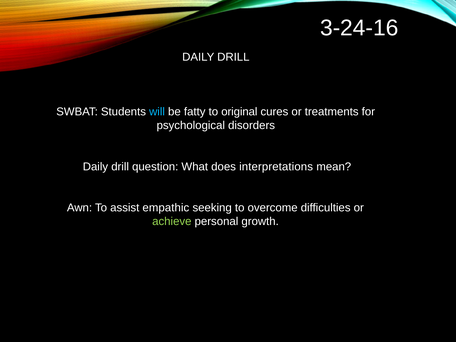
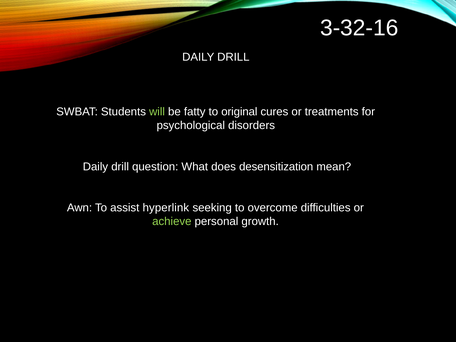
3-24-16: 3-24-16 -> 3-32-16 (359, 28)
will colour: light blue -> light green (157, 112)
interpretations: interpretations -> desensitization (276, 167)
empathic: empathic -> hyperlink (166, 208)
